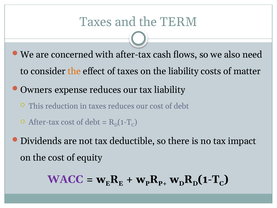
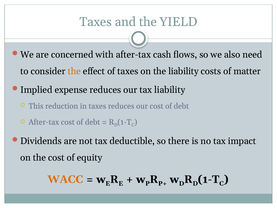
TERM: TERM -> YIELD (179, 22)
Owners: Owners -> Implied (36, 90)
WACC colour: purple -> orange (65, 179)
